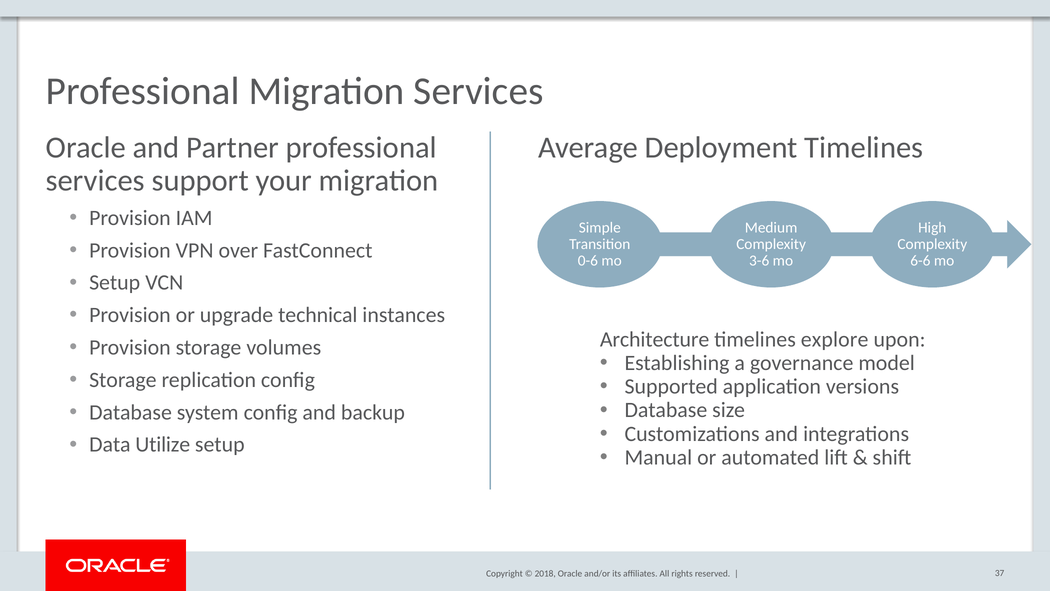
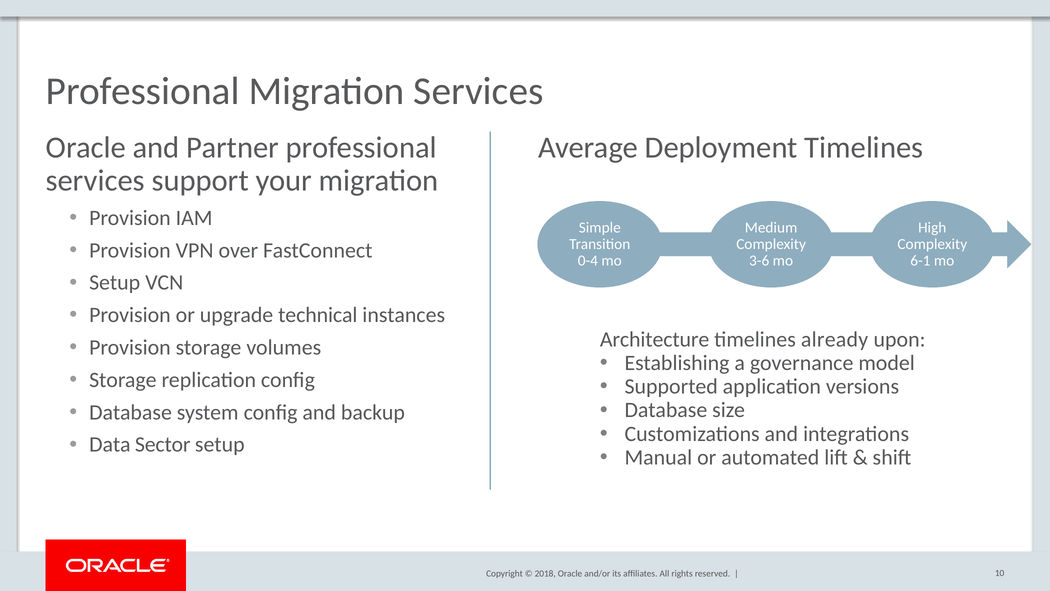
0-6: 0-6 -> 0-4 (588, 261)
6-6: 6-6 -> 6-1 (920, 261)
explore: explore -> already (835, 339)
Utilize: Utilize -> Sector (163, 445)
37: 37 -> 10 (1000, 573)
